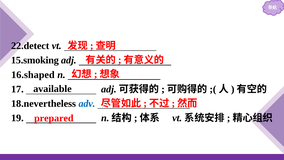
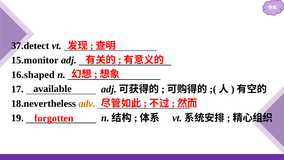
22.detect: 22.detect -> 37.detect (30, 46)
15.smoking: 15.smoking -> 15.monitor (35, 60)
adv colour: blue -> orange (87, 103)
prepared: prepared -> forgotten (54, 118)
